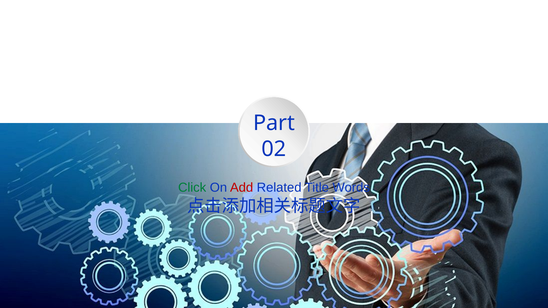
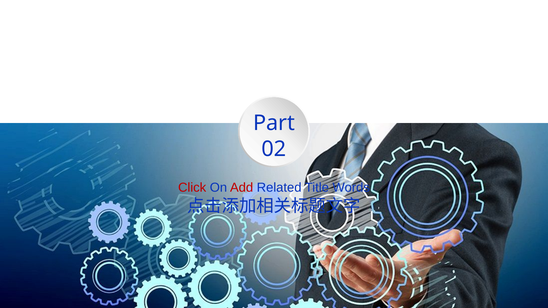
Click colour: green -> red (192, 188)
